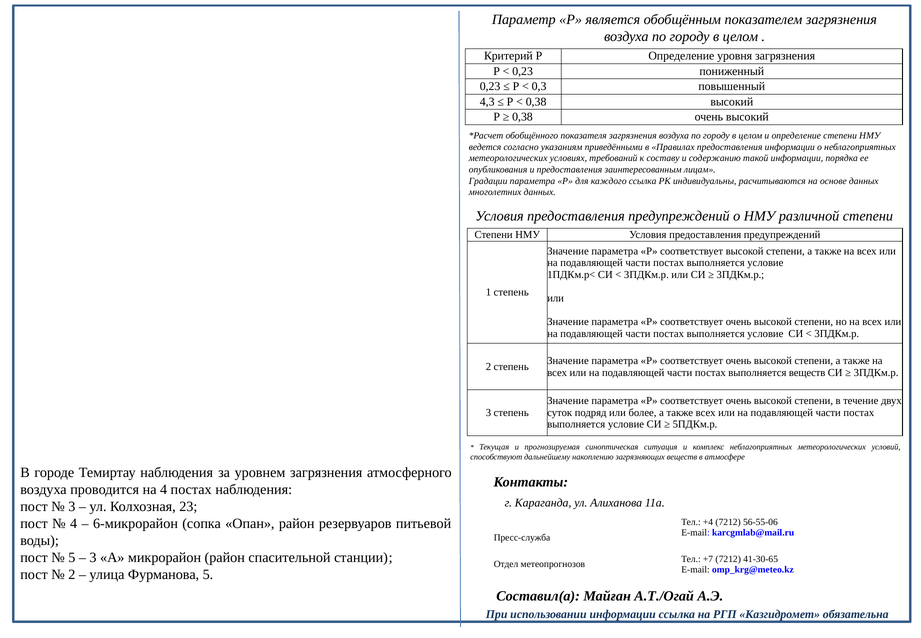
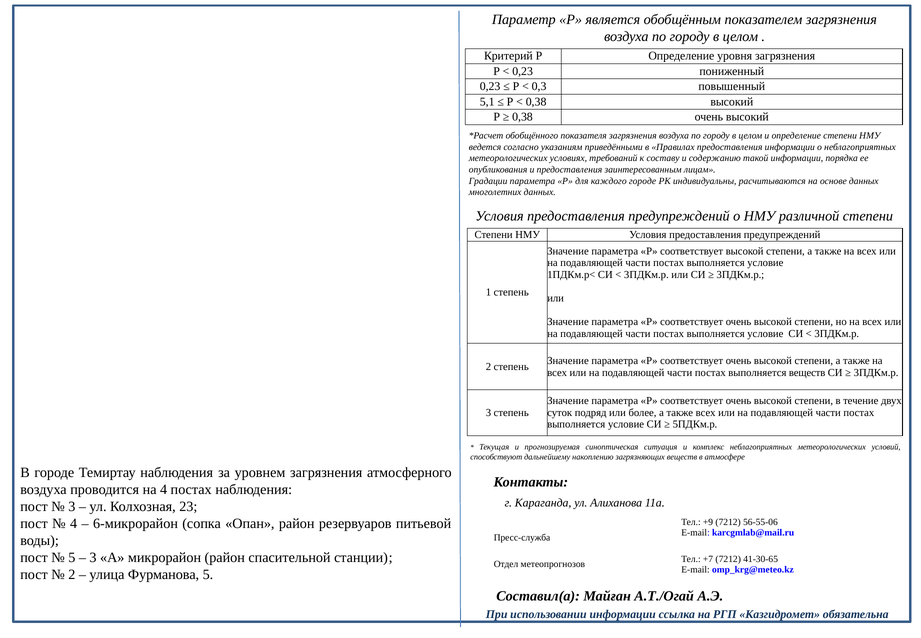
4,3: 4,3 -> 5,1 (487, 102)
каждого ссылка: ссылка -> городе (643, 181)
+4: +4 -> +9 (708, 522)
